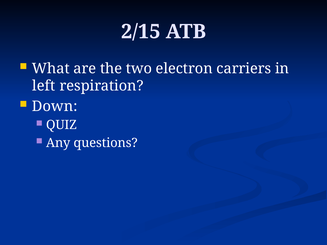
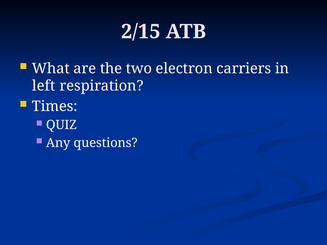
Down: Down -> Times (55, 106)
